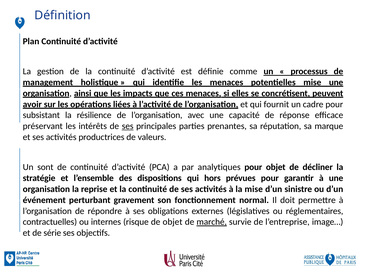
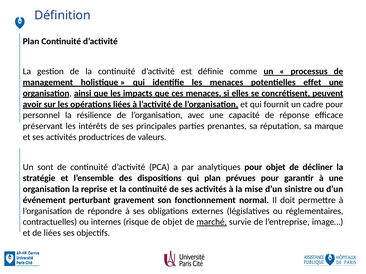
potentielles mise: mise -> effet (312, 82)
subsistant: subsistant -> personnel (41, 115)
ses underline: present -> none (128, 126)
qui hors: hors -> plan (212, 178)
de série: série -> liées (52, 233)
